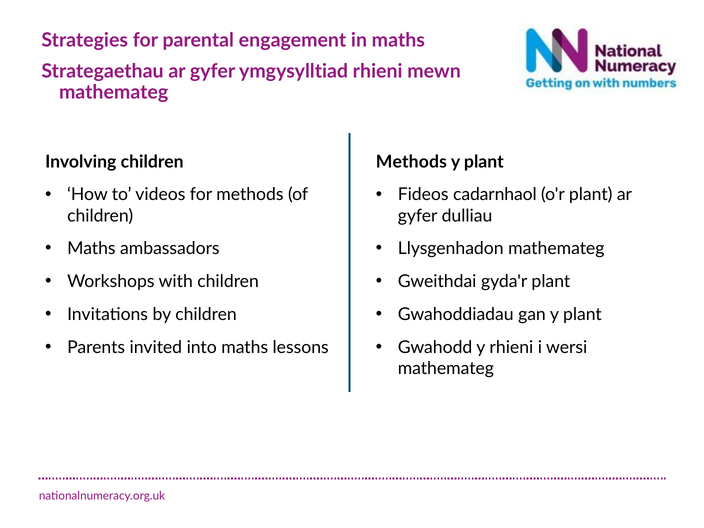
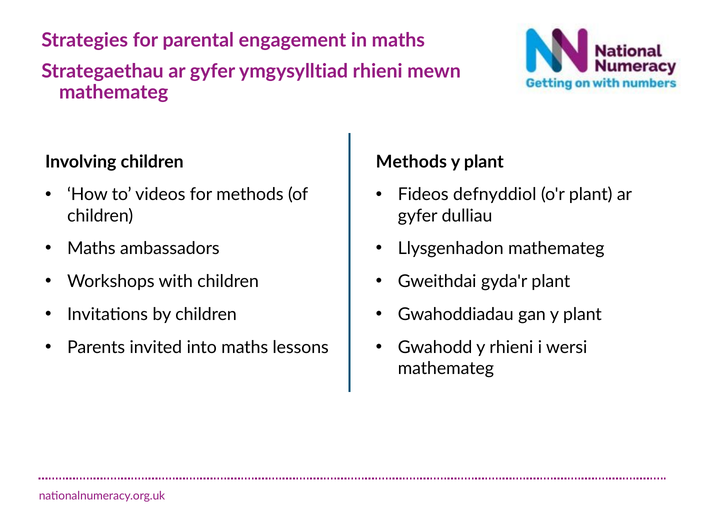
cadarnhaol: cadarnhaol -> defnyddiol (495, 195)
